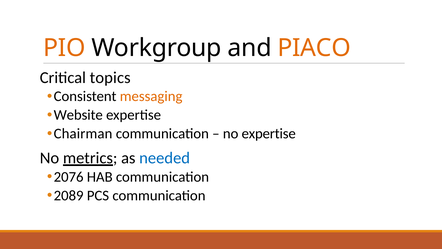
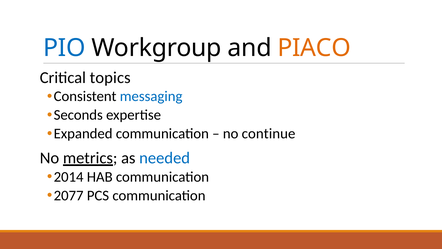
PIO colour: orange -> blue (64, 48)
messaging colour: orange -> blue (151, 96)
Website: Website -> Seconds (78, 115)
Chairman: Chairman -> Expanded (83, 134)
no expertise: expertise -> continue (269, 134)
2076: 2076 -> 2014 (69, 177)
2089: 2089 -> 2077 (69, 195)
